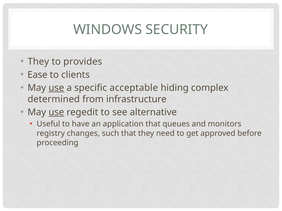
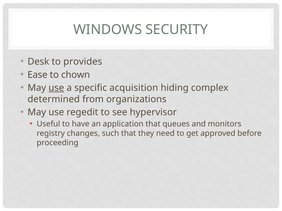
They: They -> Desk (38, 62)
clients: clients -> chown (76, 75)
acceptable: acceptable -> acquisition (134, 88)
infrastructure: infrastructure -> organizations (136, 99)
use underline: present -> none (56, 113)
alternative: alternative -> hypervisor (153, 113)
